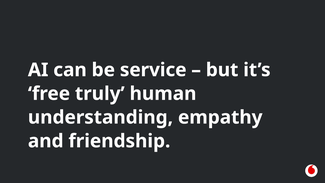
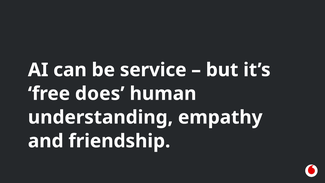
truly: truly -> does (100, 94)
